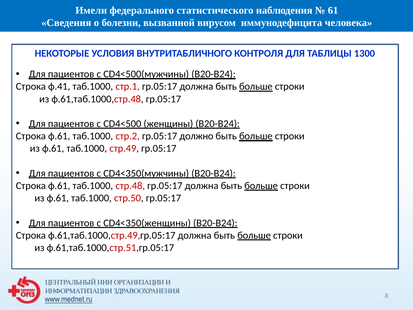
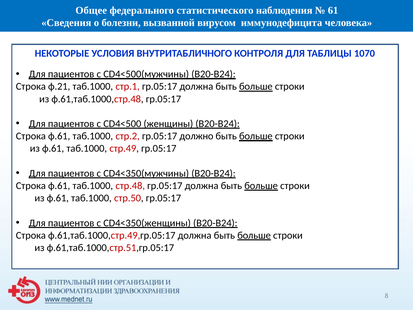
Имели: Имели -> Общее (91, 10)
1300: 1300 -> 1070 (365, 53)
ф.41: ф.41 -> ф.21 (59, 86)
